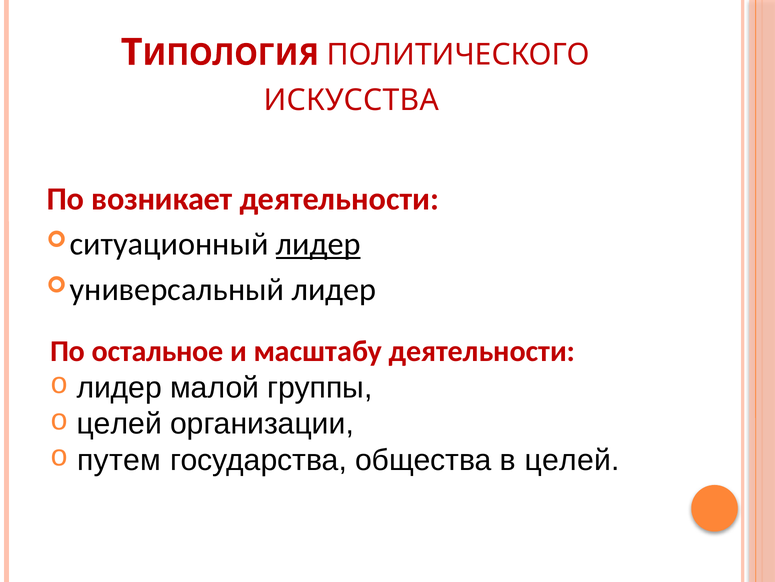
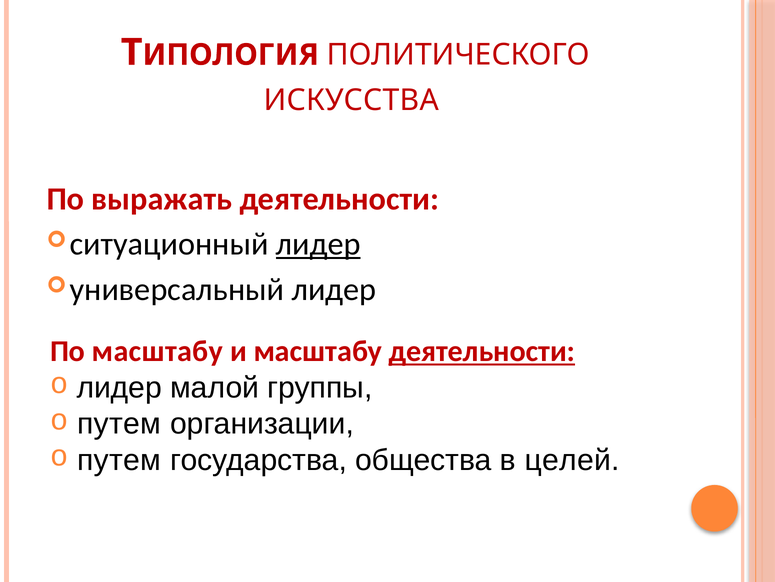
возникает: возникает -> выражать (162, 199)
По остальное: остальное -> масштабу (157, 351)
деятельности underline: none -> present (482, 351)
целей: целей -> путем (119, 423)
